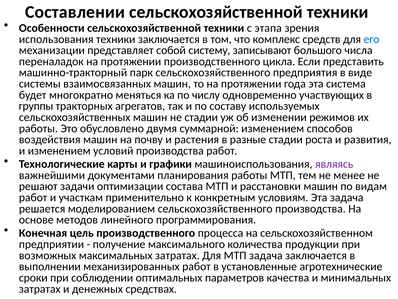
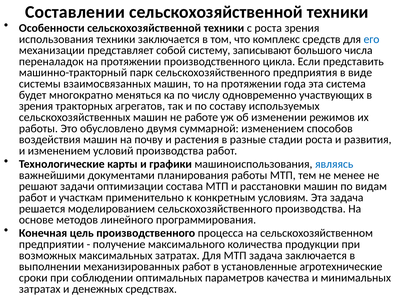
с этапа: этапа -> роста (268, 28)
группы: группы -> зрения (36, 106)
не стадии: стадии -> работе (201, 117)
являясь colour: purple -> blue (334, 164)
